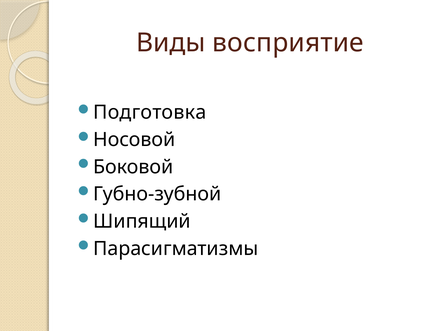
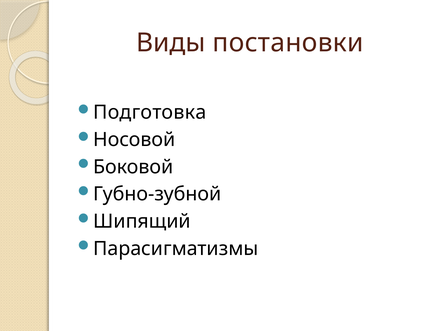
восприятие: восприятие -> постановки (288, 43)
